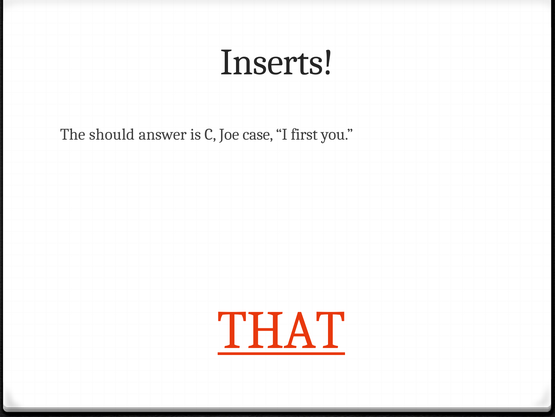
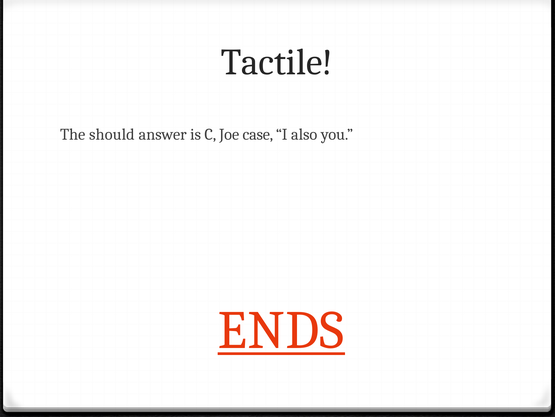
Inserts: Inserts -> Tactile (277, 62)
first: first -> also (304, 134)
THAT: THAT -> ENDS (281, 330)
